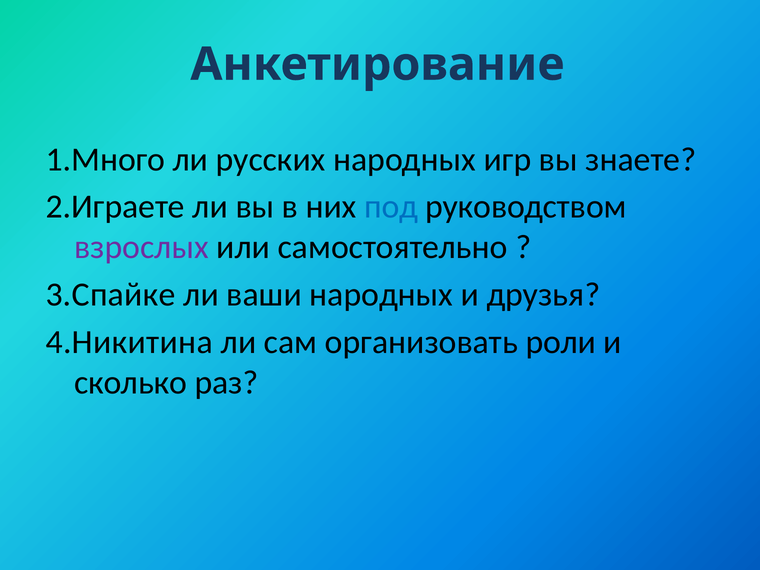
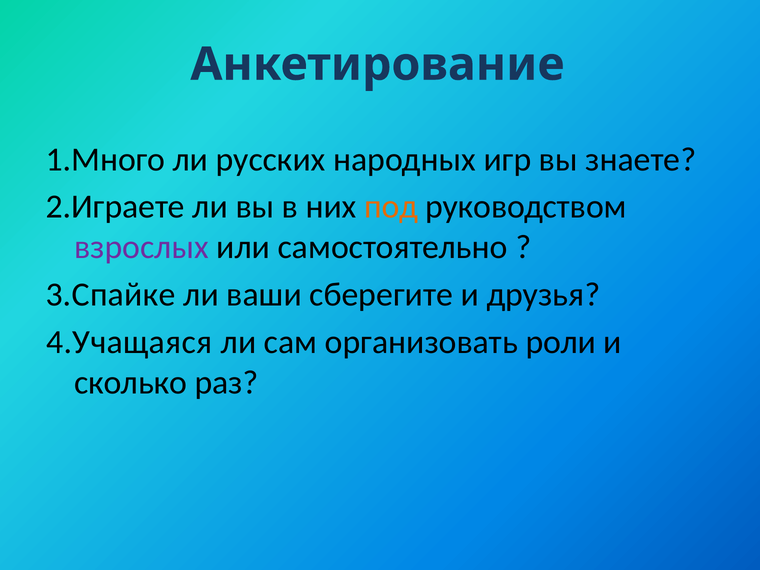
под colour: blue -> orange (391, 207)
ваши народных: народных -> сберегите (381, 295)
4.Никитина: 4.Никитина -> 4.Учащаяся (129, 342)
